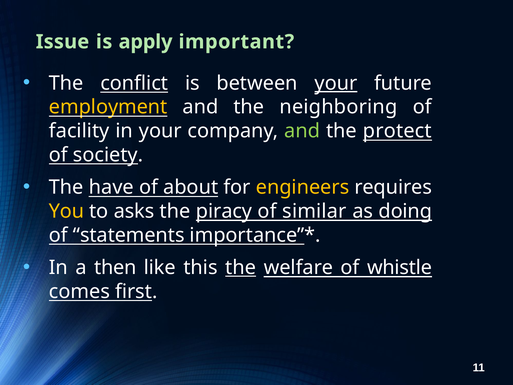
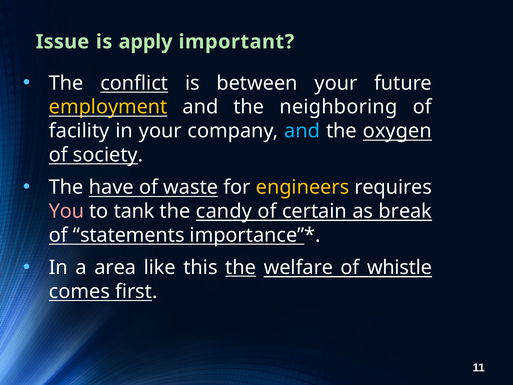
your underline: present -> none (336, 83)
and colour: light green -> light blue (302, 131)
protect: protect -> oxygen (397, 131)
about: about -> waste (191, 187)
You colour: yellow -> pink (66, 211)
asks: asks -> tank (134, 211)
piracy: piracy -> candy (224, 211)
similar: similar -> certain (315, 211)
doing: doing -> break (405, 211)
then: then -> area (115, 267)
